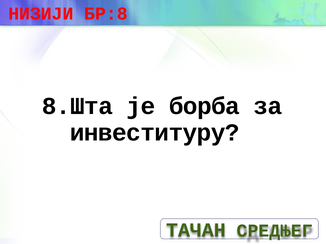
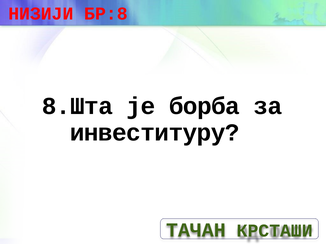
СРЕДЊЕГ: СРЕДЊЕГ -> КРСТАШИ (275, 231)
